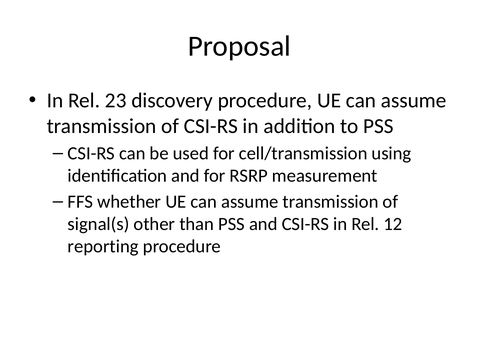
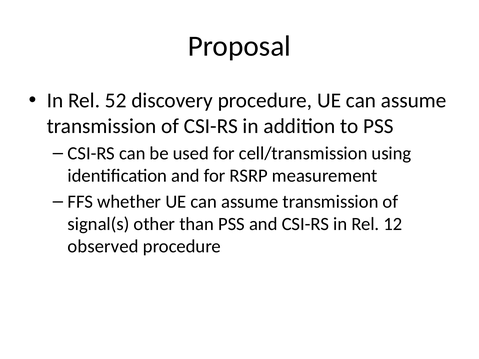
23: 23 -> 52 (116, 101)
reporting: reporting -> observed (103, 247)
